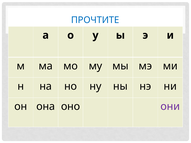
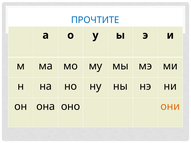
они colour: purple -> orange (170, 107)
